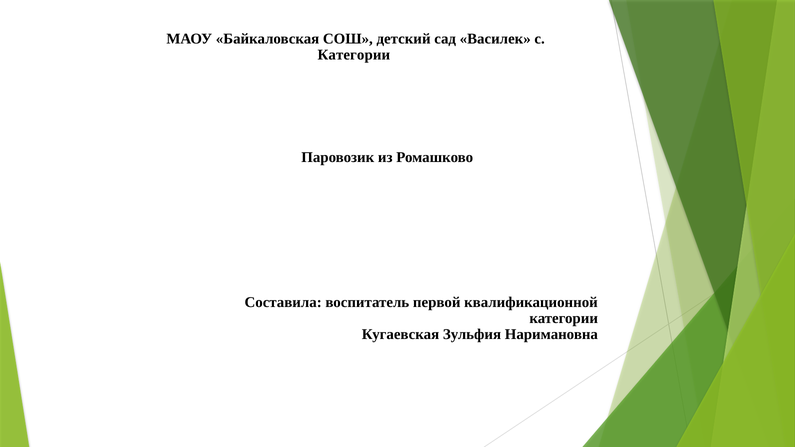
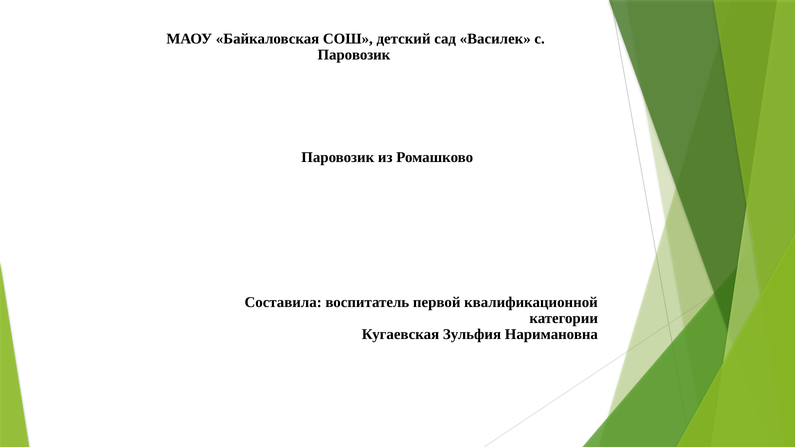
Категории: Категории -> Паровозик (354, 55)
